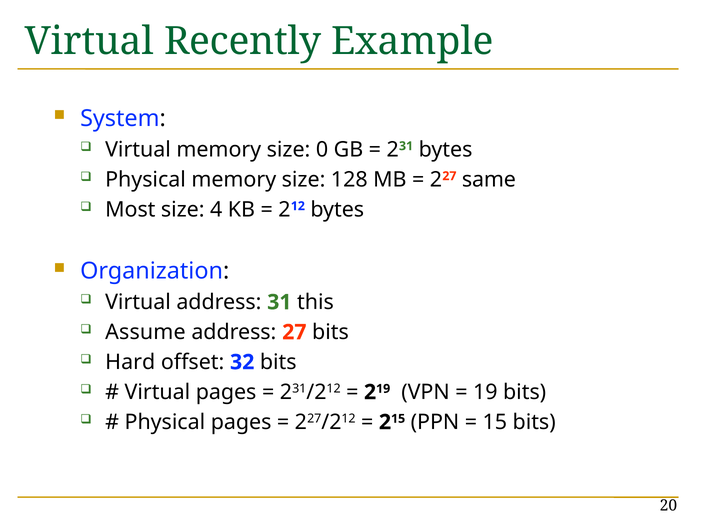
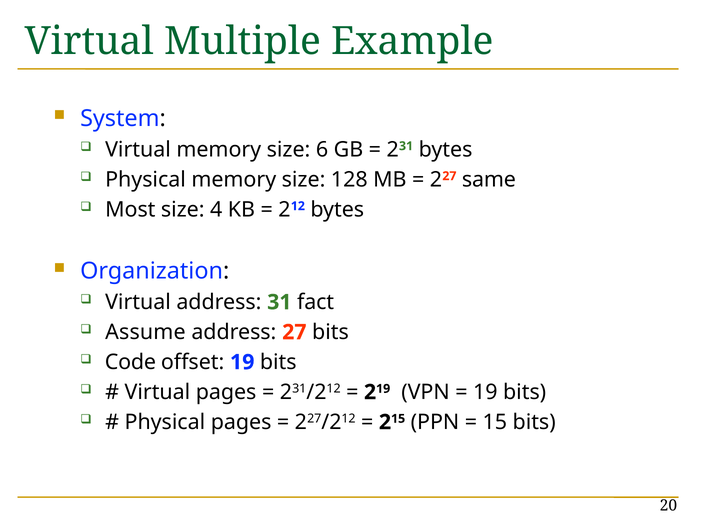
Recently: Recently -> Multiple (243, 41)
0: 0 -> 6 (322, 150)
this: this -> fact (316, 302)
Hard: Hard -> Code (130, 363)
offset 32: 32 -> 19 (242, 363)
